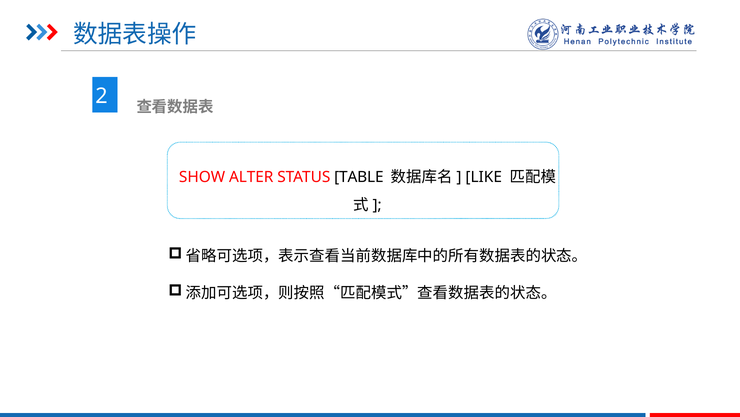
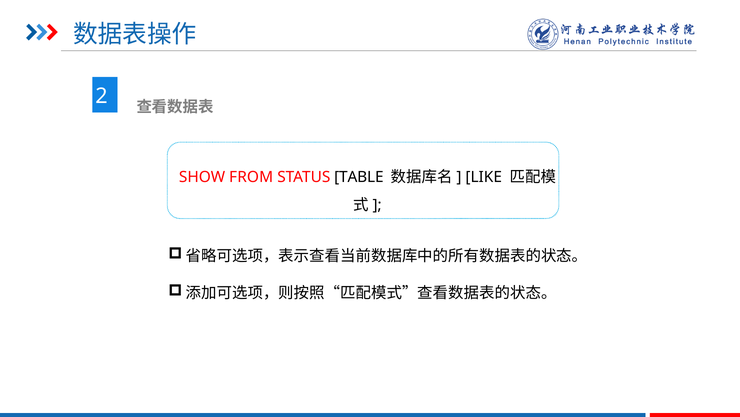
ALTER: ALTER -> FROM (251, 177)
